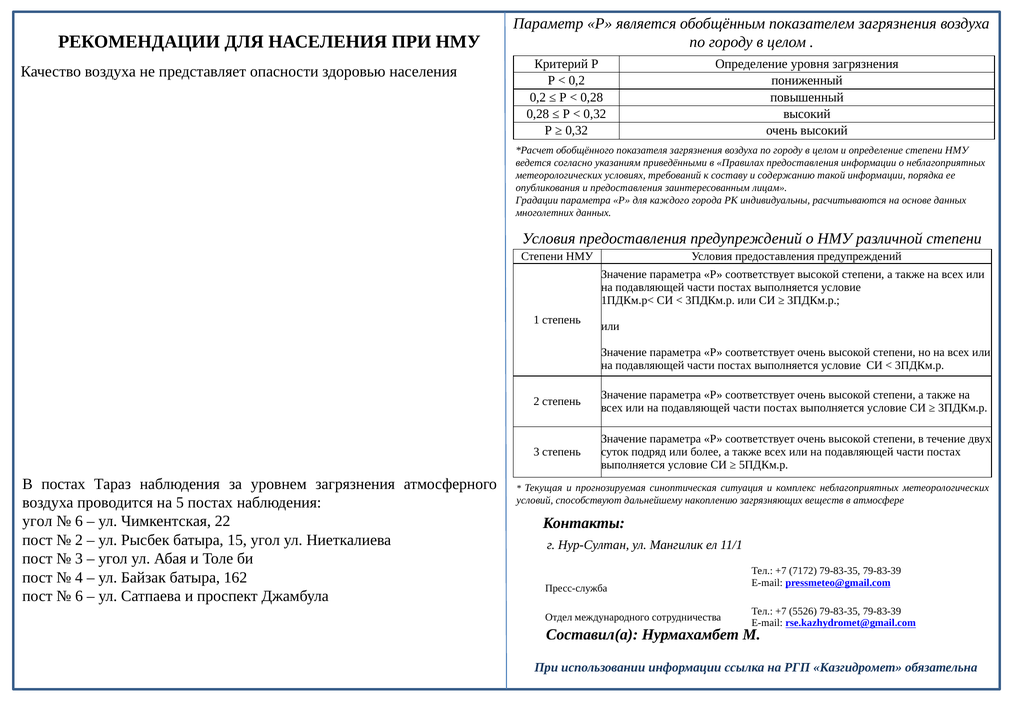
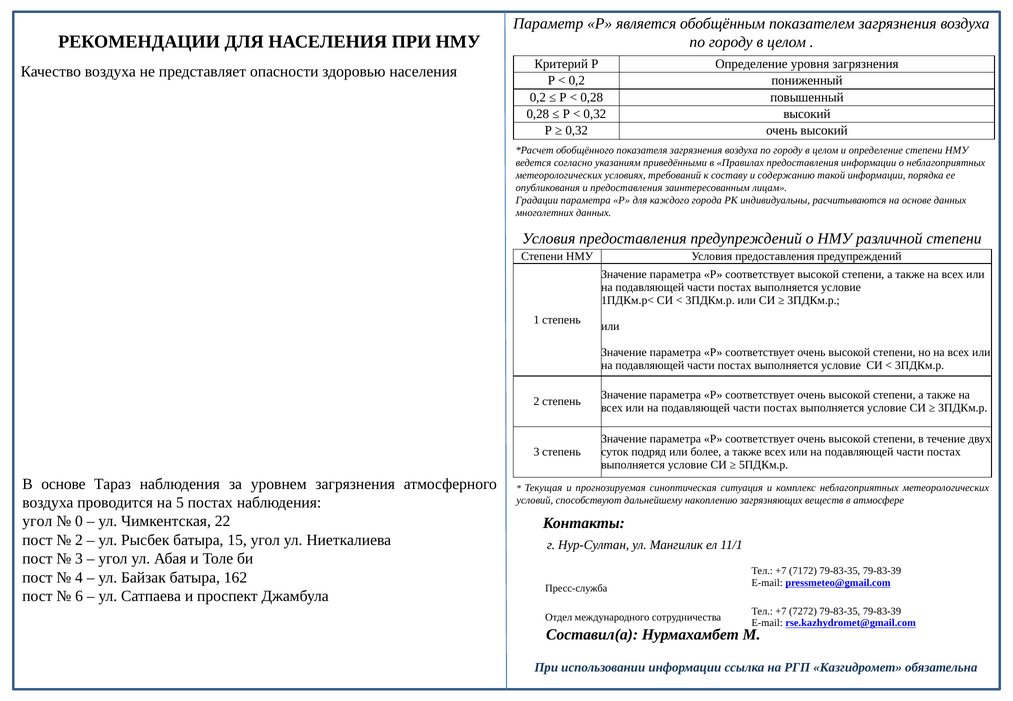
В постах: постах -> основе (63, 484)
6: 6 -> 0 (79, 522)
5526: 5526 -> 7272 (803, 612)
